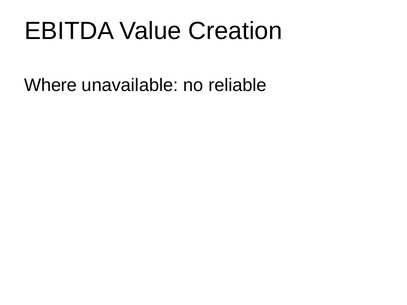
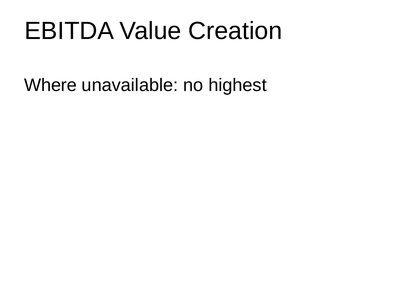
reliable: reliable -> highest (238, 85)
